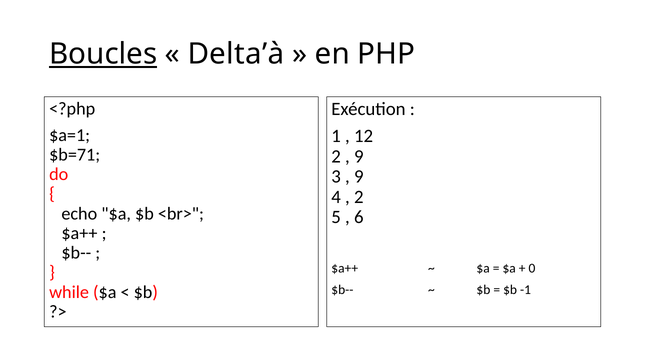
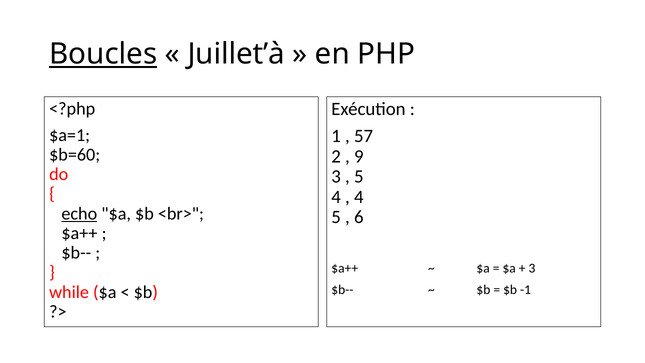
Delta’à: Delta’à -> Juillet’à (236, 54)
12: 12 -> 57 (364, 136)
$b=71: $b=71 -> $b=60 (75, 155)
9: 9 -> 5 (359, 177)
2: 2 -> 4 (359, 197)
echo underline: none -> present (79, 214)
0: 0 -> 3 (532, 268)
